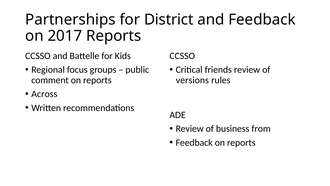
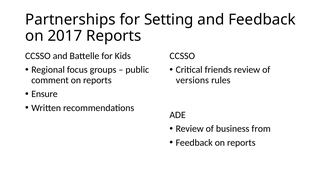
District: District -> Setting (169, 20)
Across: Across -> Ensure (44, 94)
